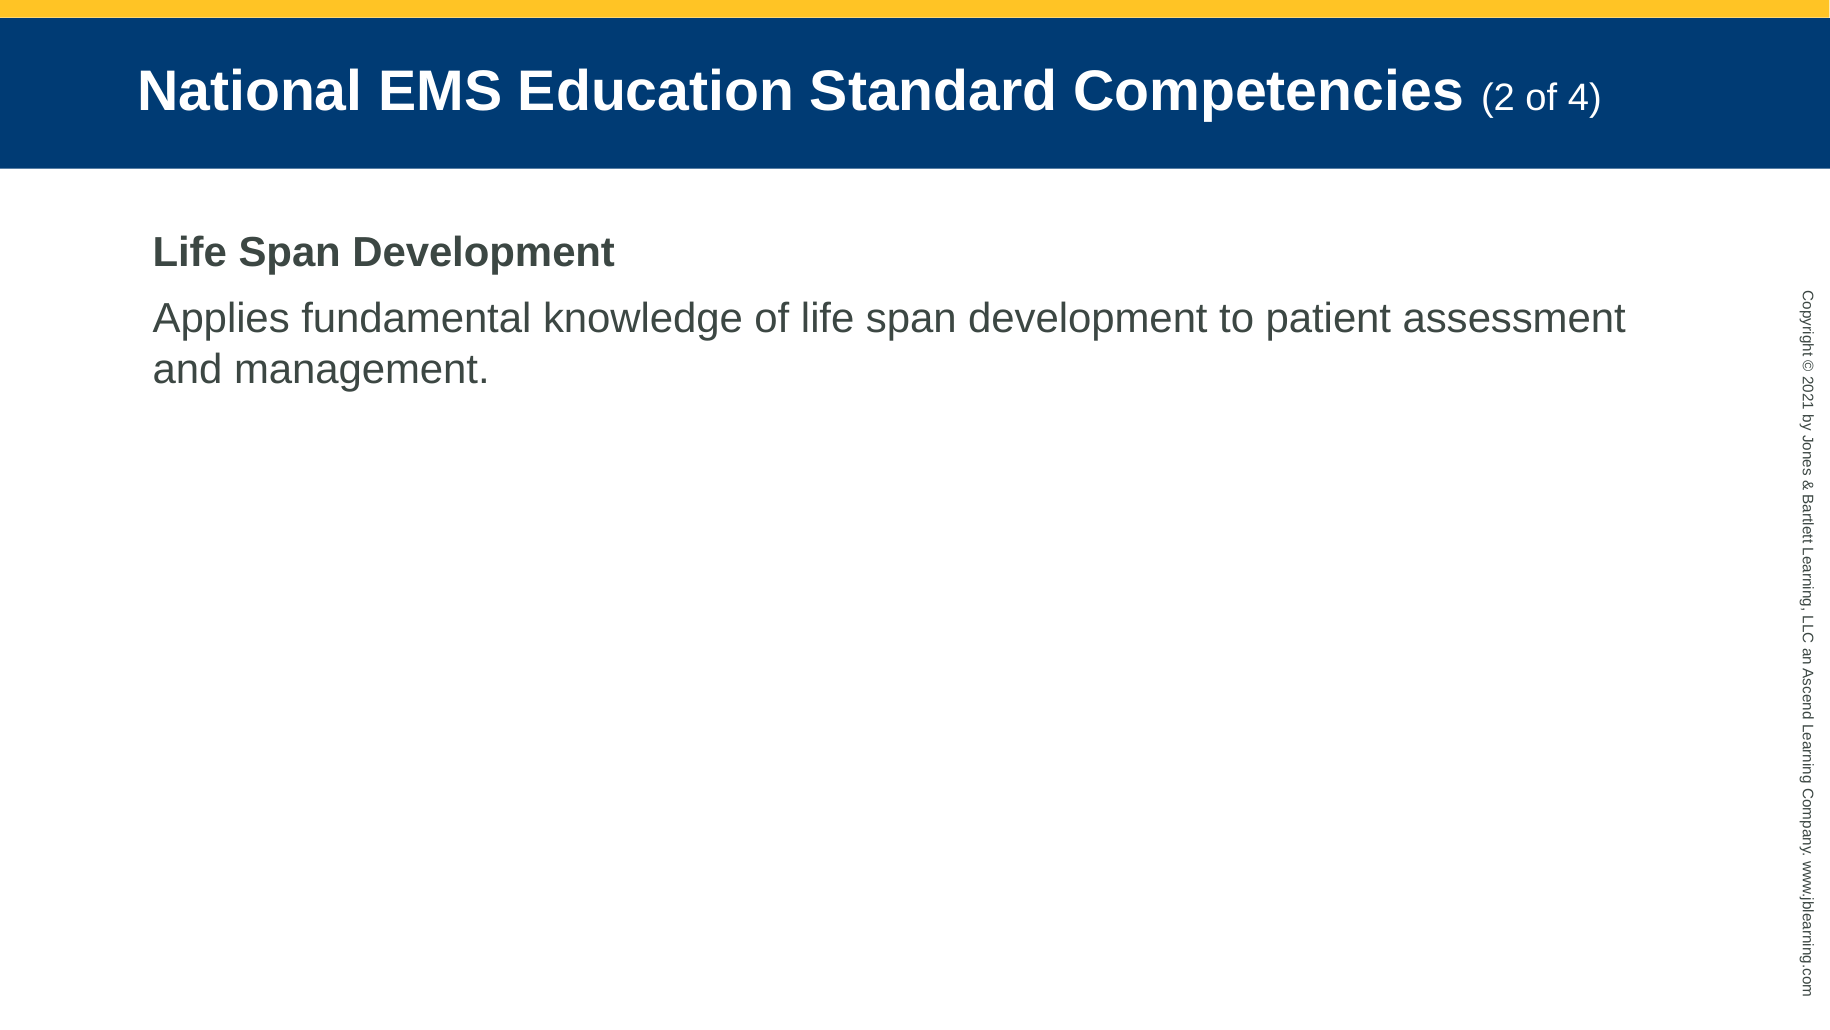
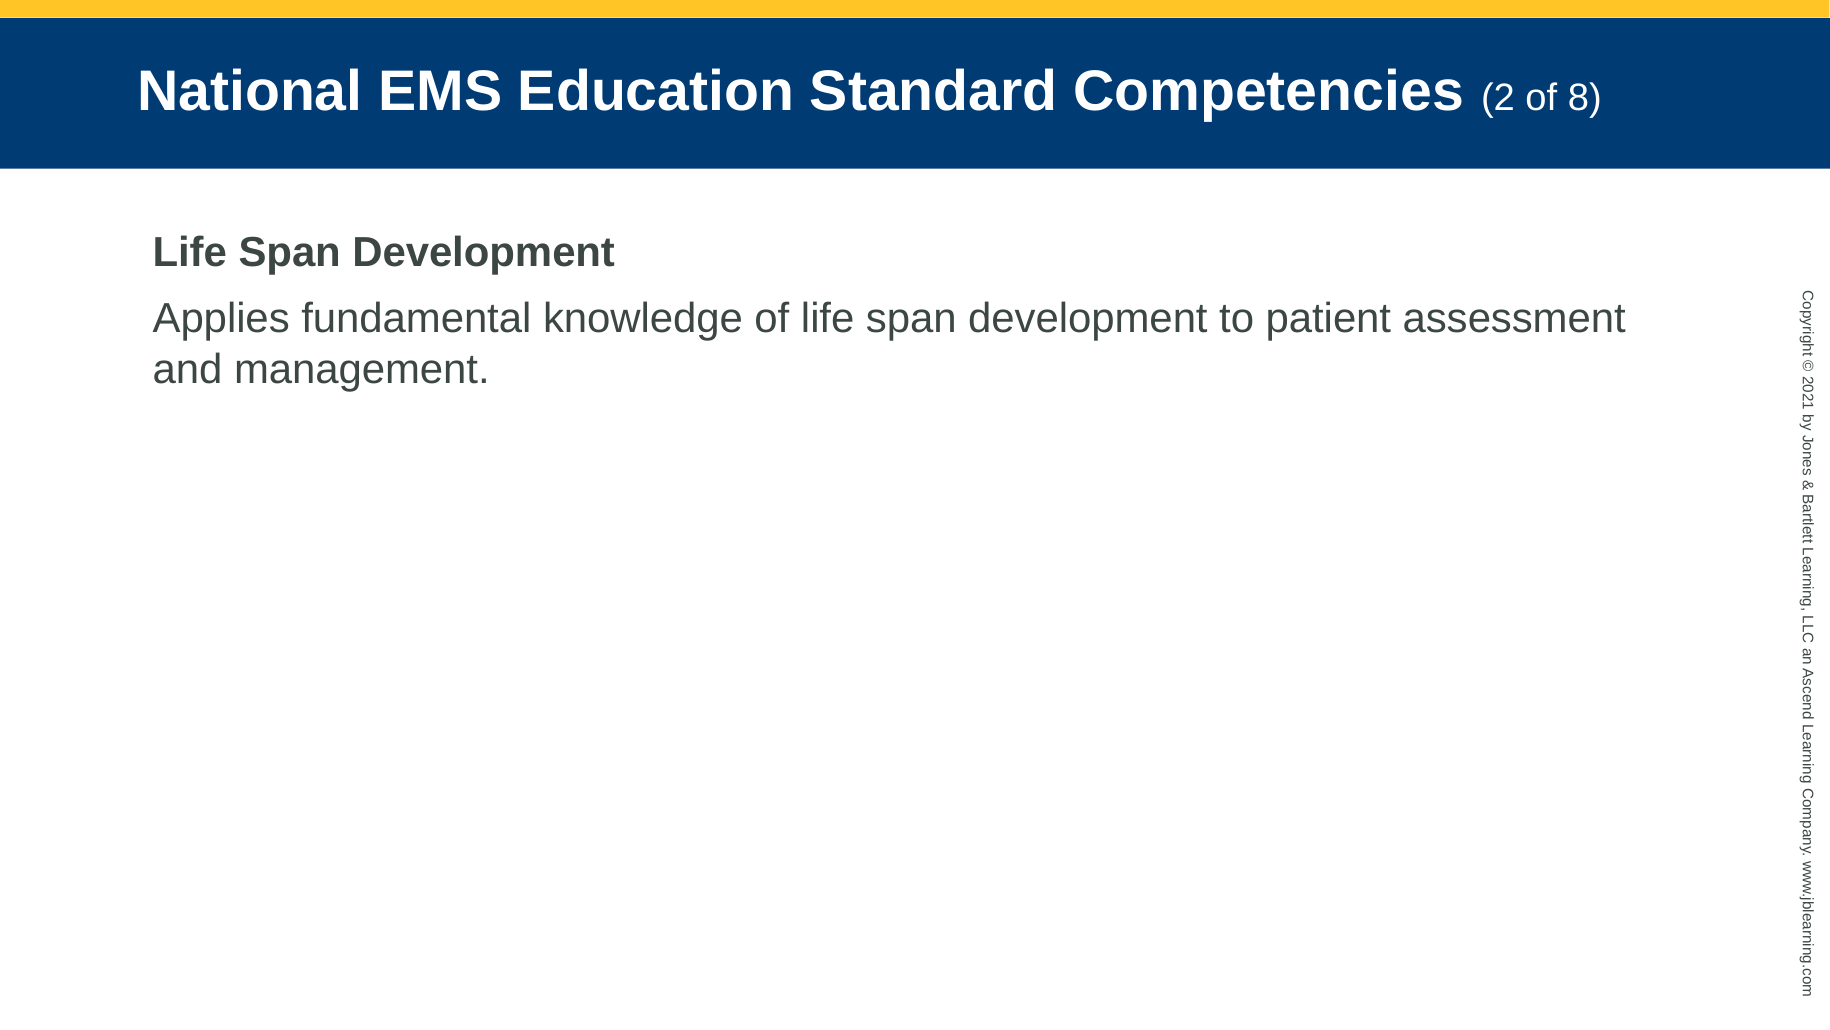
4: 4 -> 8 (1585, 98)
